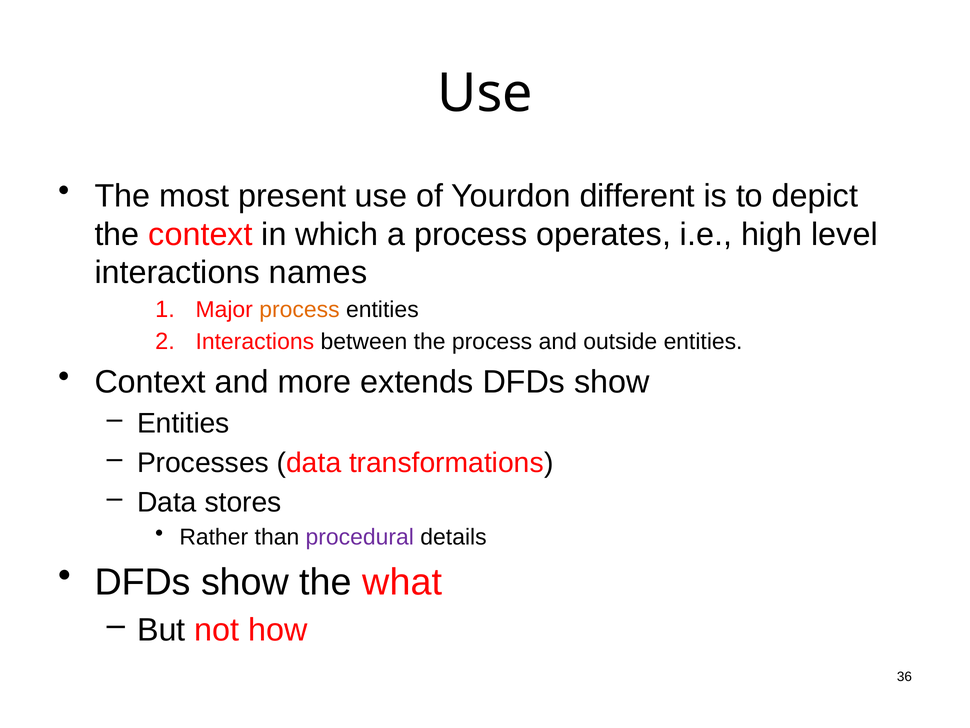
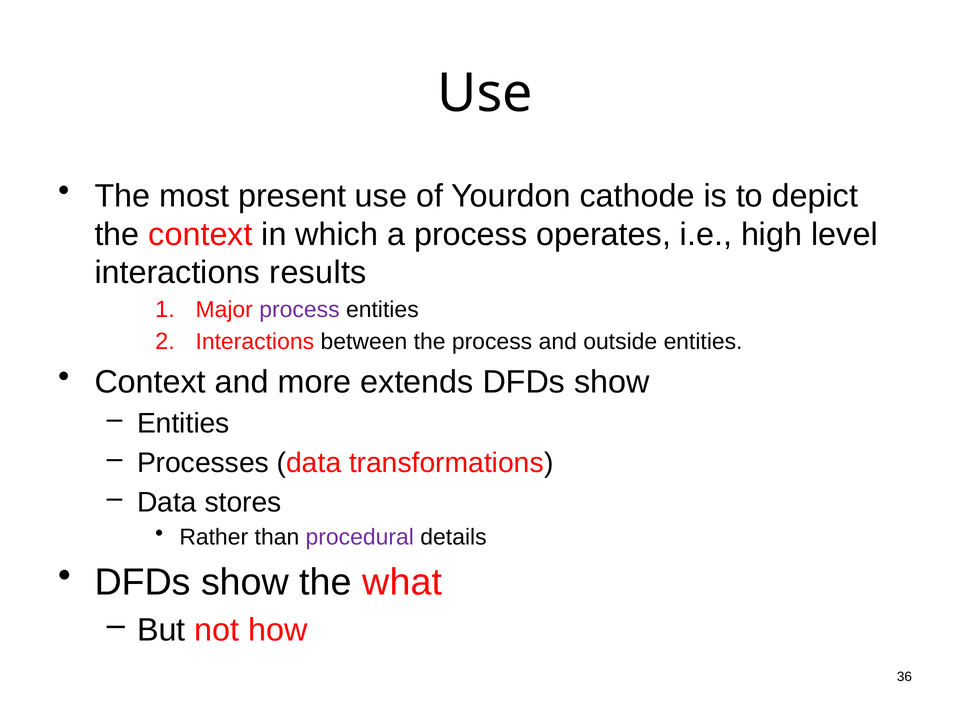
different: different -> cathode (637, 196)
names: names -> results (318, 273)
process colour: orange -> purple (299, 310)
